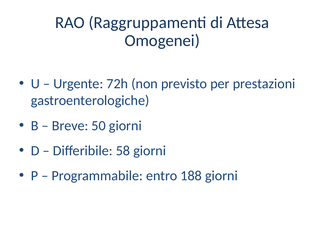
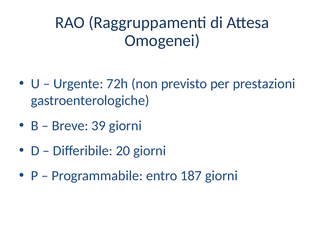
50: 50 -> 39 (99, 125)
58: 58 -> 20 (123, 150)
188: 188 -> 187 (191, 176)
